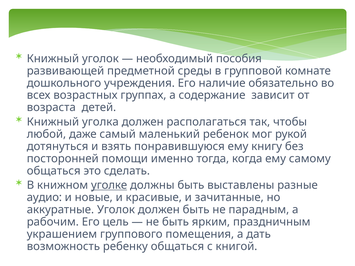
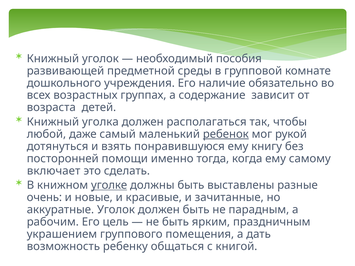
ребенок underline: none -> present (226, 134)
общаться: общаться -> включает (54, 171)
аудио: аудио -> очень (44, 198)
